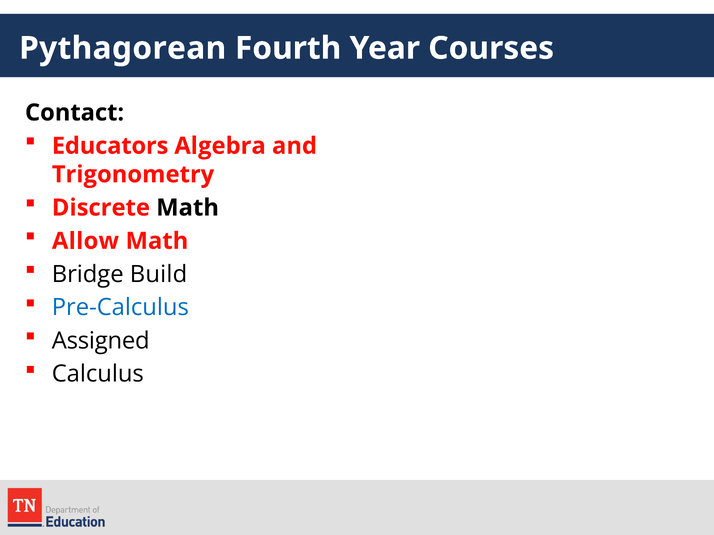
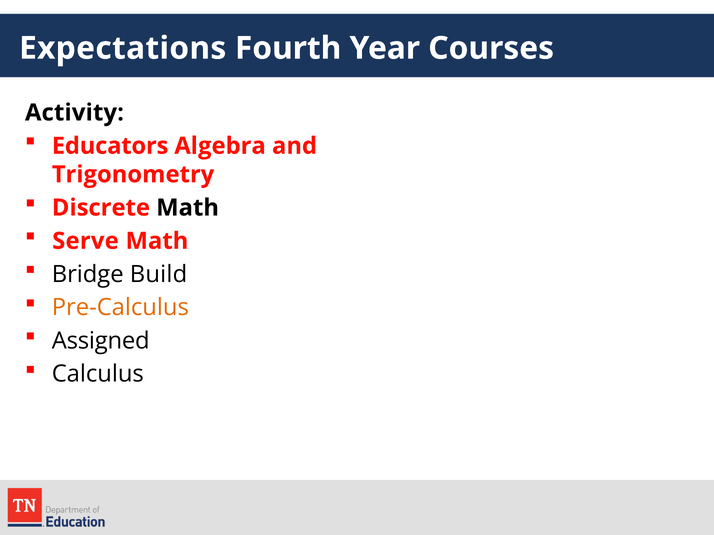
Pythagorean: Pythagorean -> Expectations (123, 48)
Contact: Contact -> Activity (74, 113)
Allow: Allow -> Serve (85, 241)
Pre-Calculus colour: blue -> orange (120, 308)
